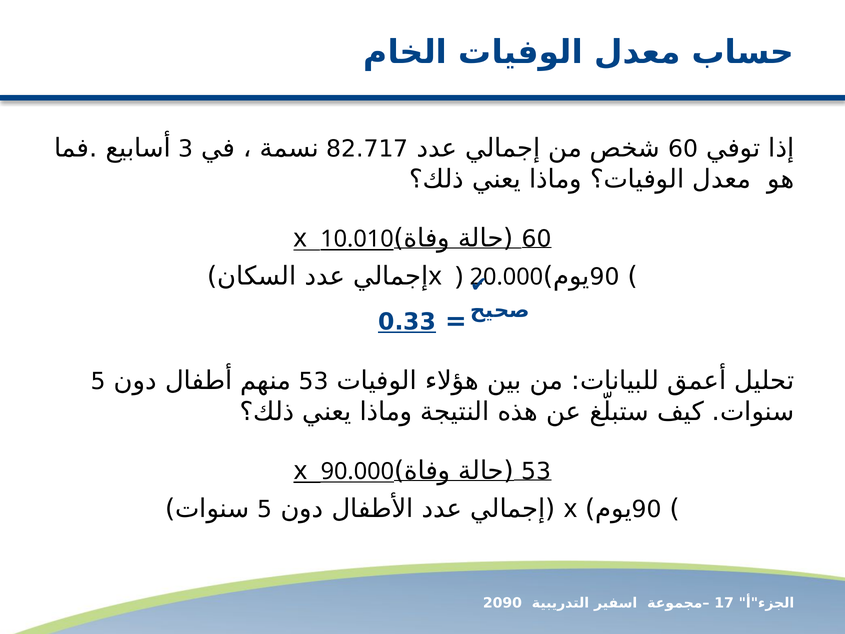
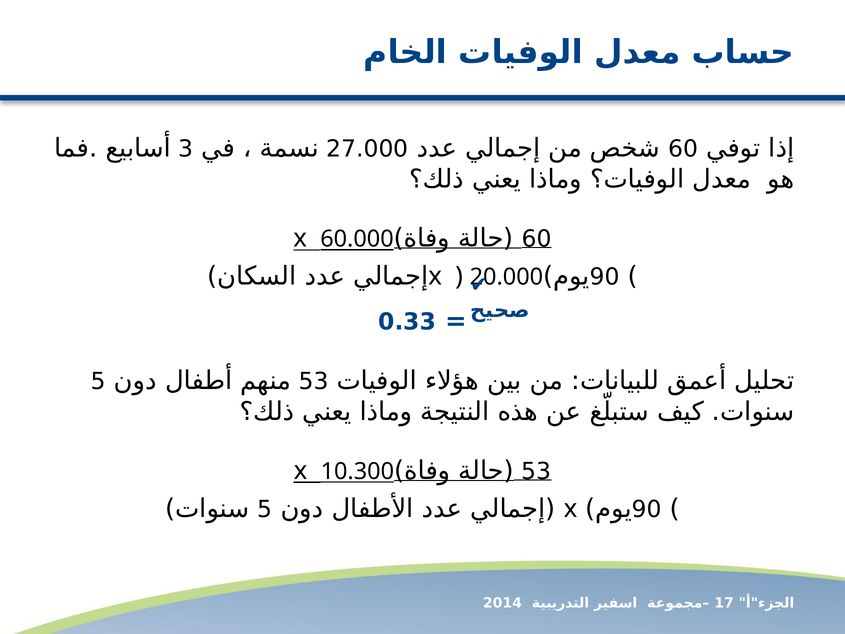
82.717: 82.717 -> 27.000 (367, 149)
10.010: 10.010 -> 60.000 (357, 239)
0.33 underline: present -> none (407, 322)
90.000: 90.000 -> 10.300 (357, 471)
2090: 2090 -> 2014 (502, 603)
